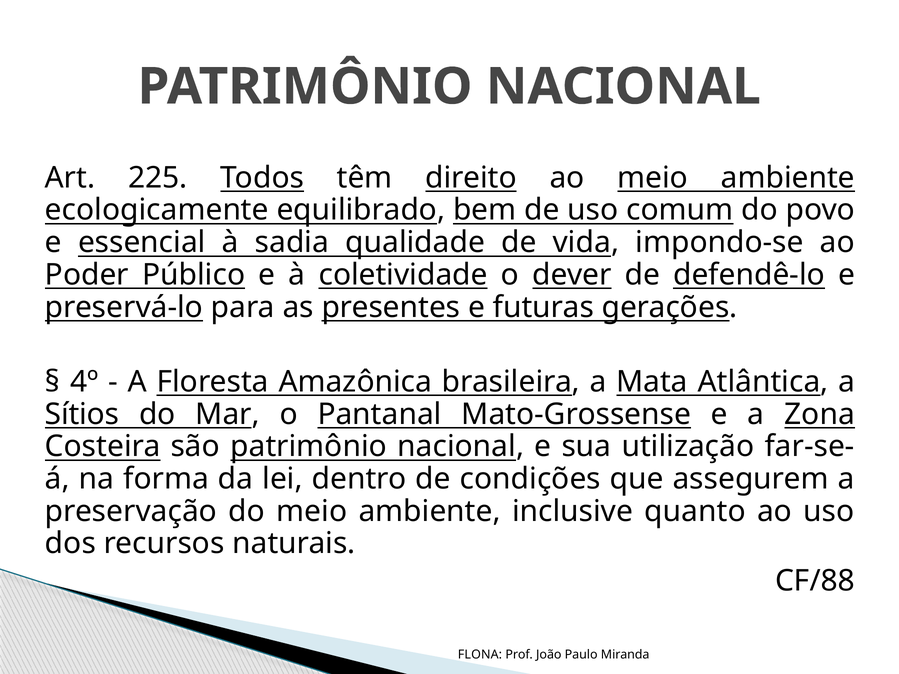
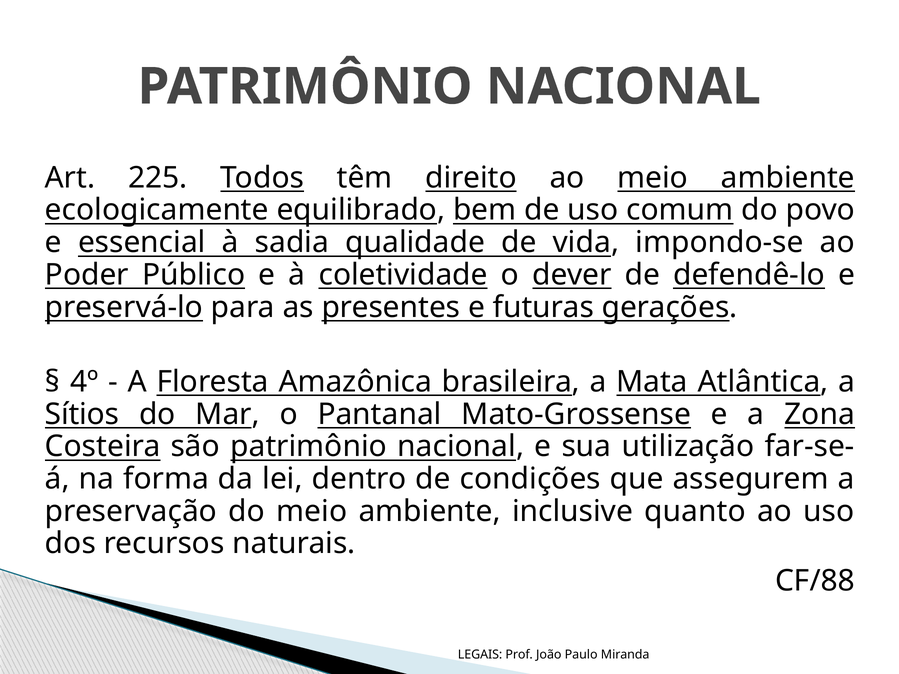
FLONA: FLONA -> LEGAIS (480, 655)
